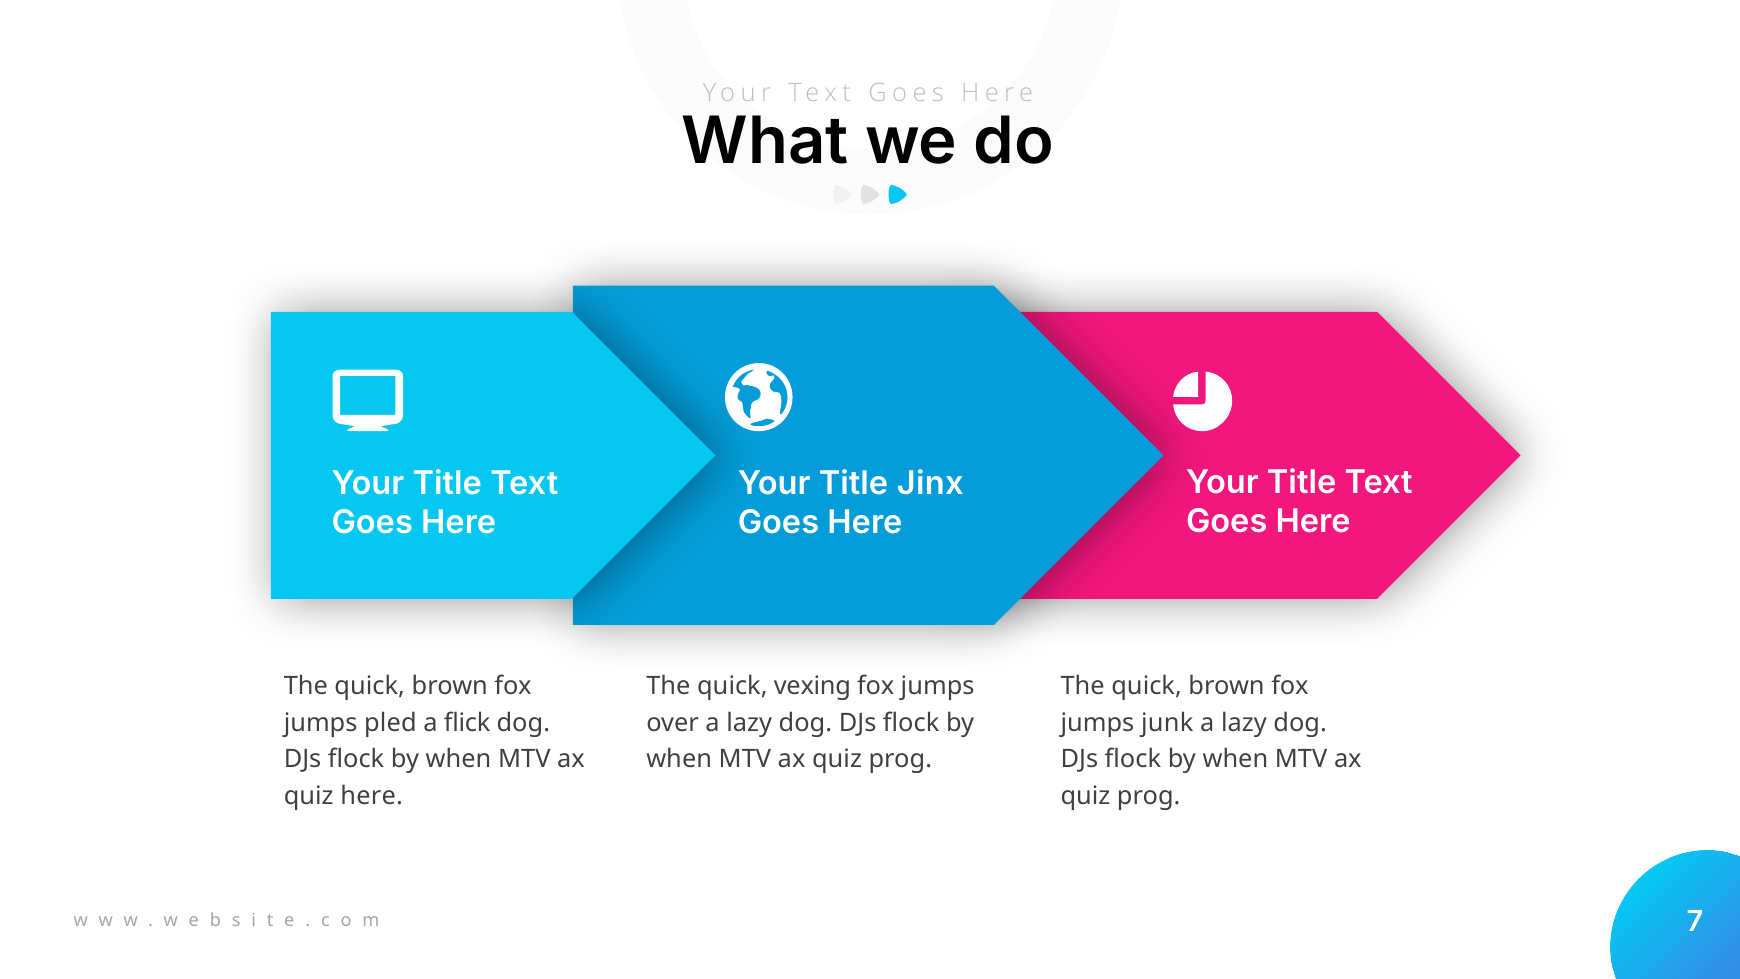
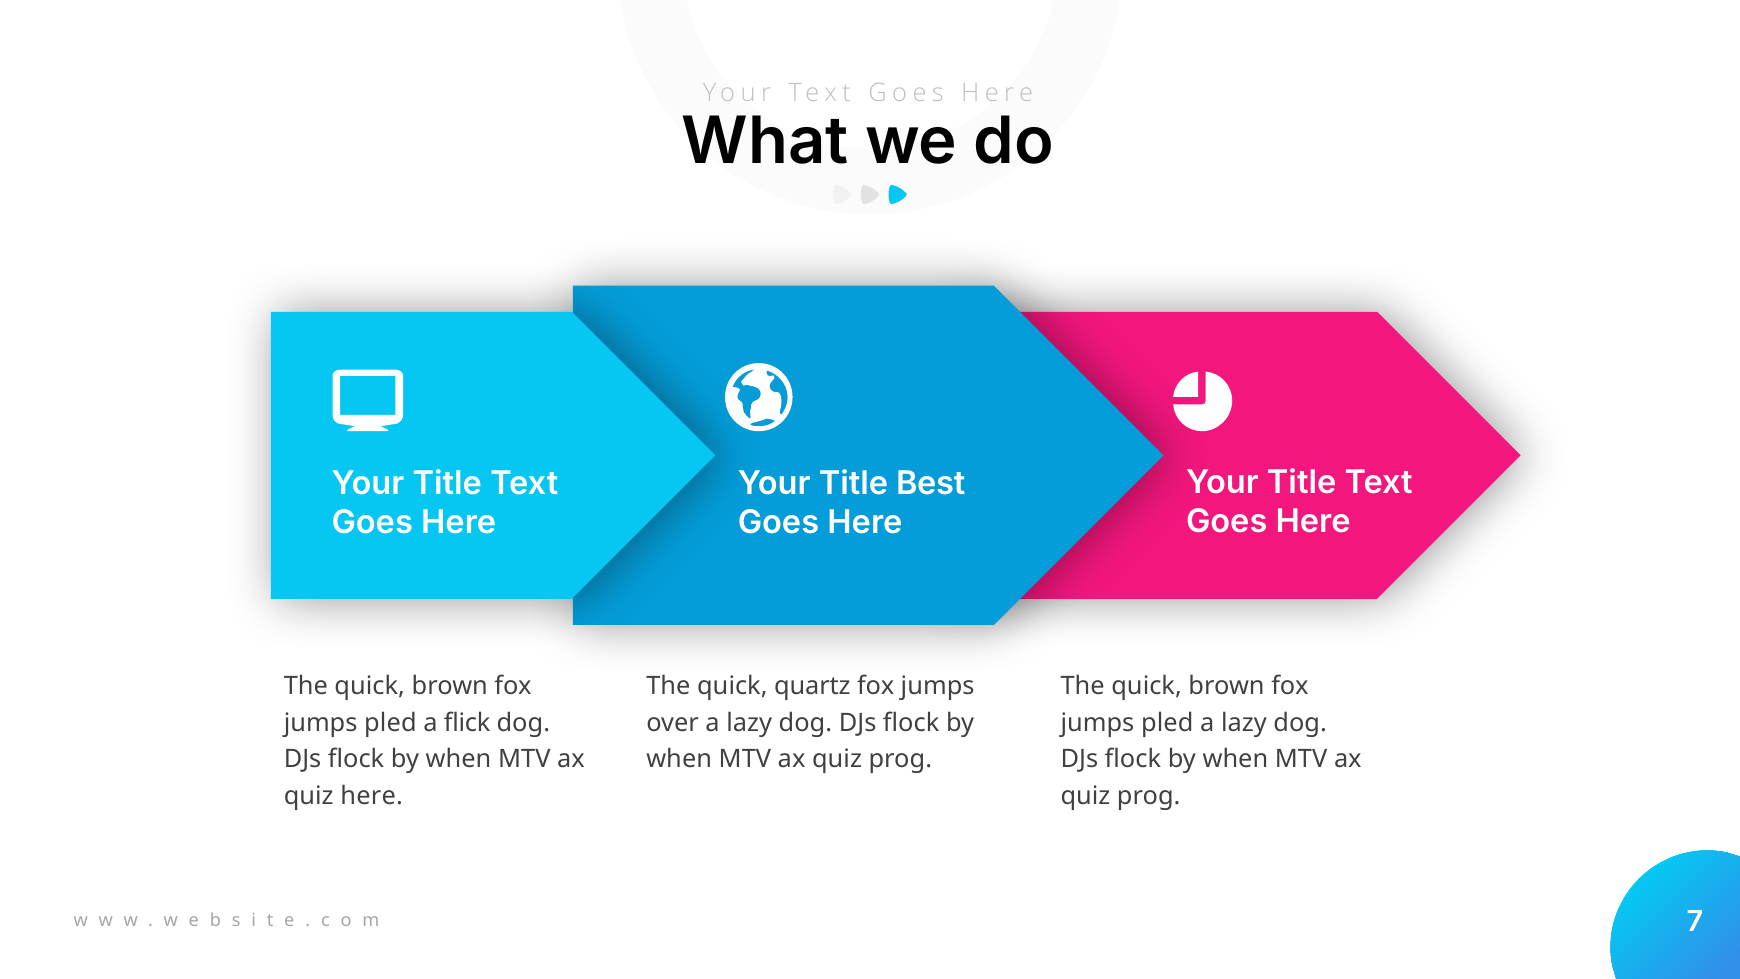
Jinx: Jinx -> Best (931, 483)
vexing: vexing -> quartz (812, 686)
junk: junk -> pled (1167, 722)
